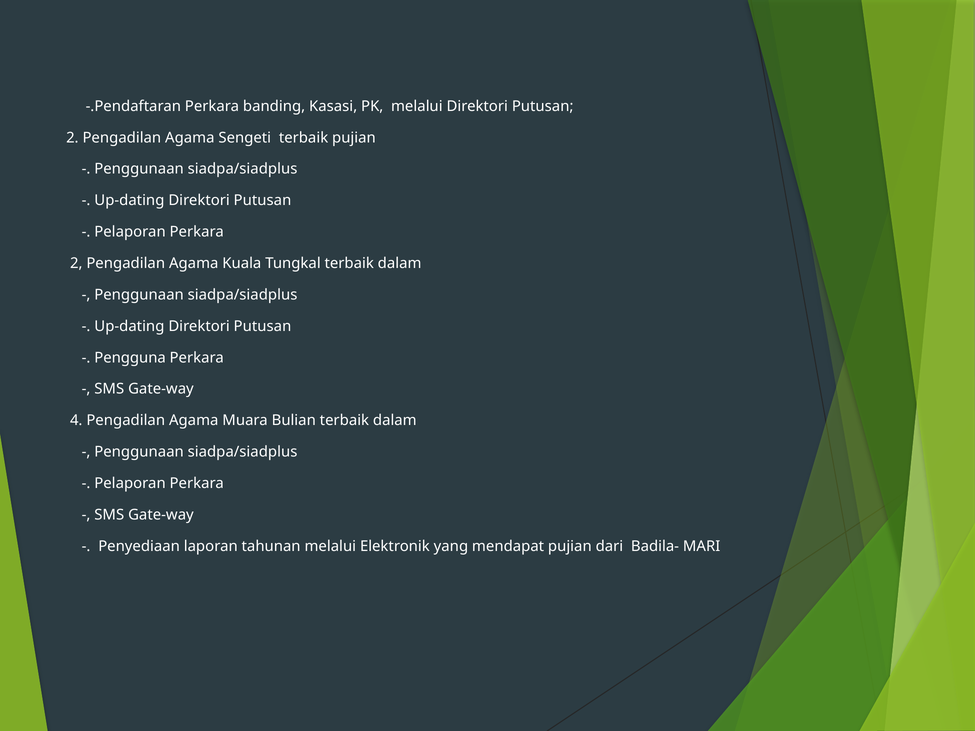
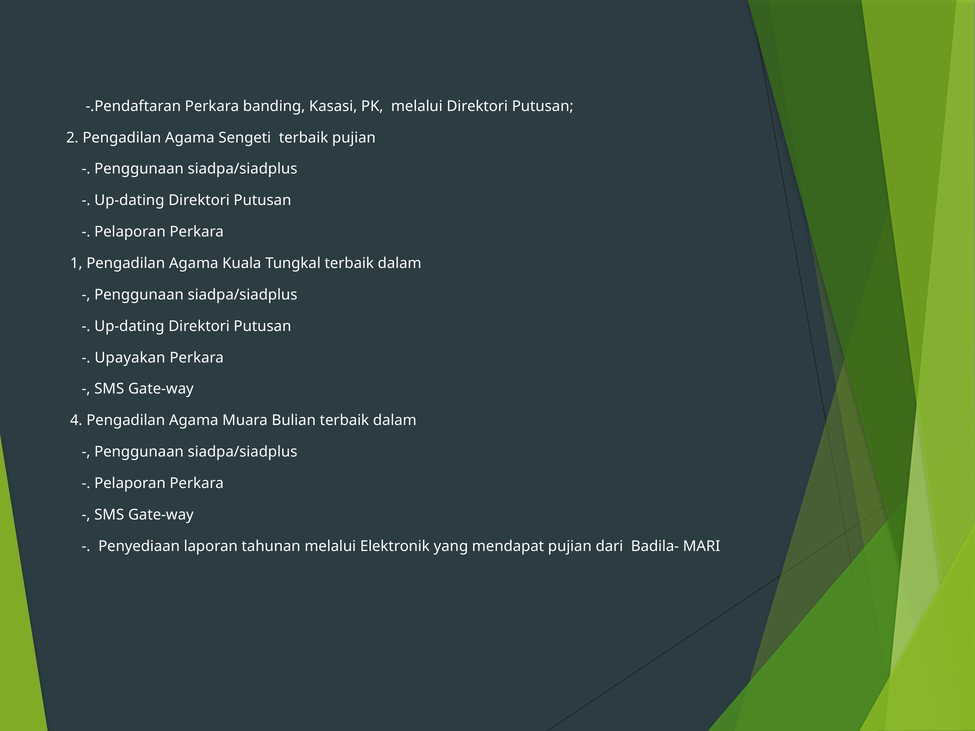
2: 2 -> 1 (76, 263)
Pengguna: Pengguna -> Upayakan (130, 358)
